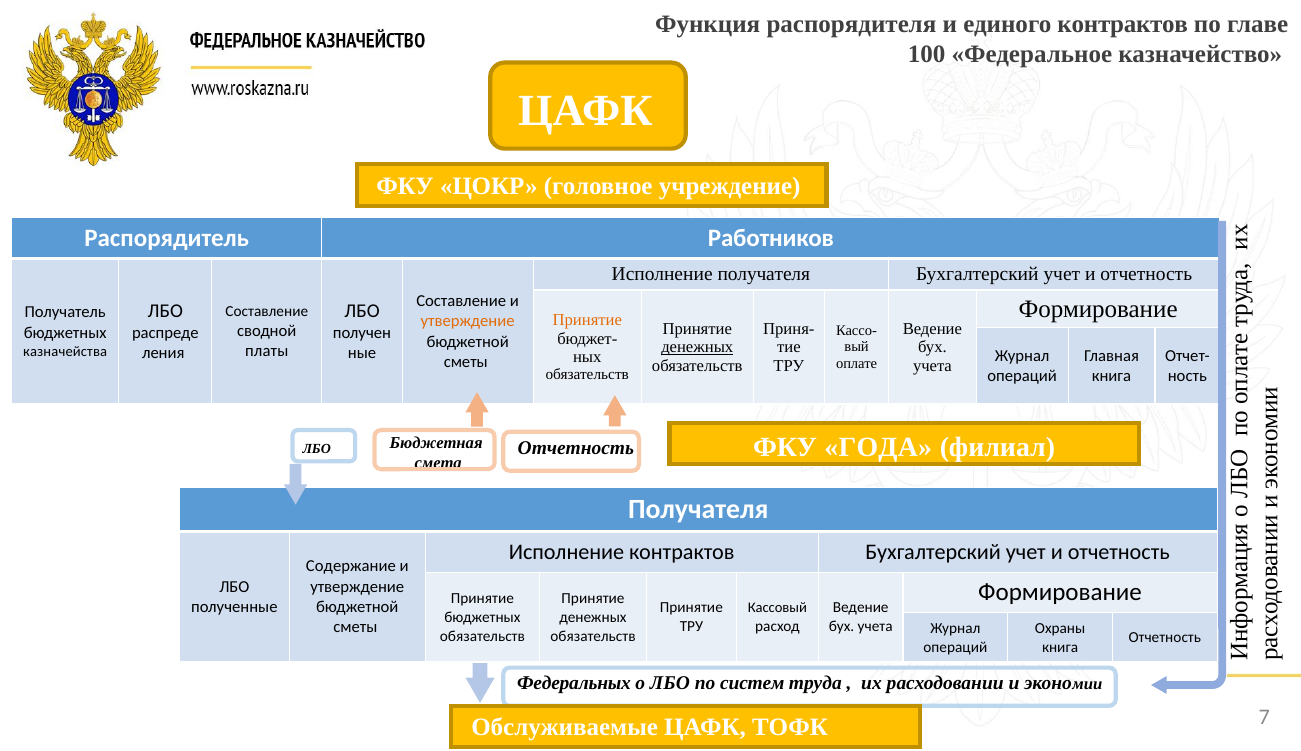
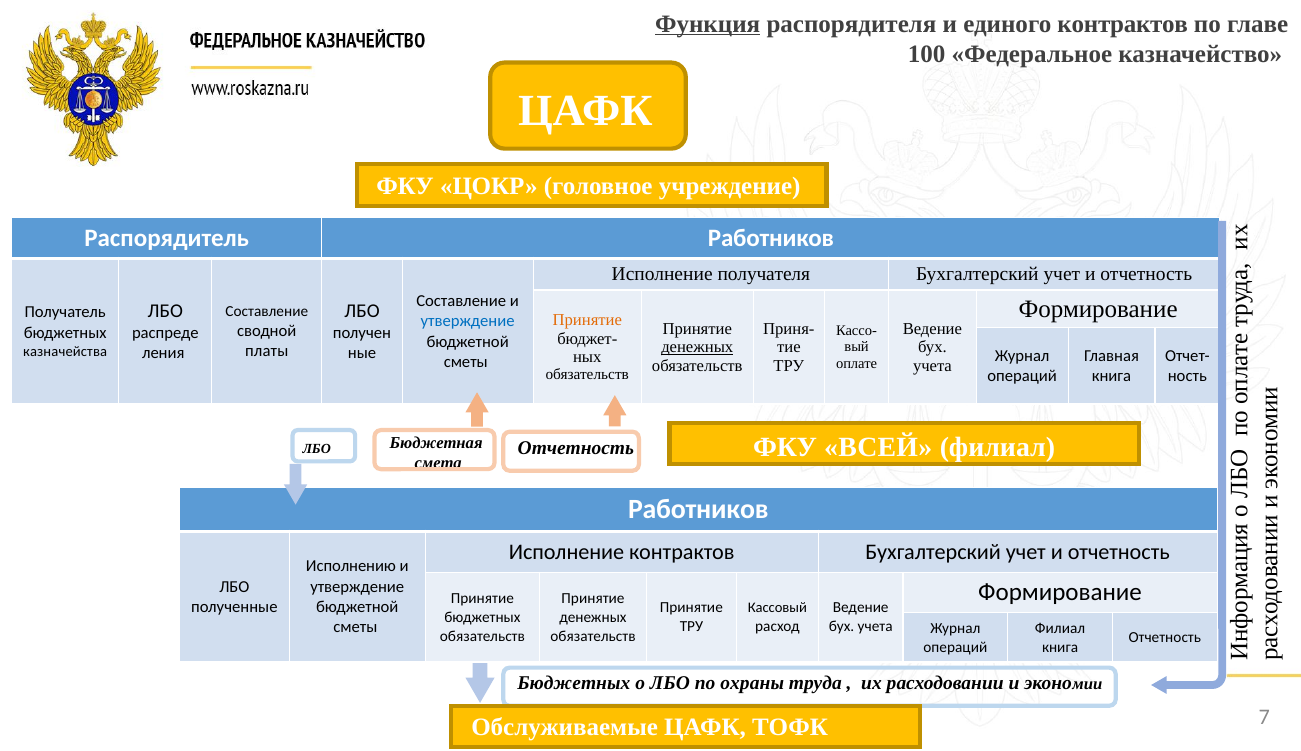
Функция underline: none -> present (708, 24)
утверждение colour: orange -> blue (468, 321)
ГОДА: ГОДА -> ВСЕЙ (878, 448)
Получателя: Получателя -> Работников (698, 510)
Содержание: Содержание -> Исполнению (351, 566)
Охраны: Охраны -> Филиал (1060, 628)
Федеральных: Федеральных -> Бюджетных (574, 683)
систем: систем -> охраны (752, 683)
